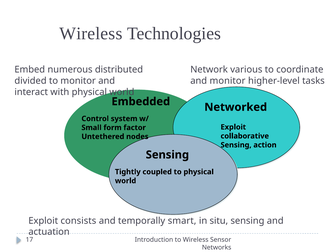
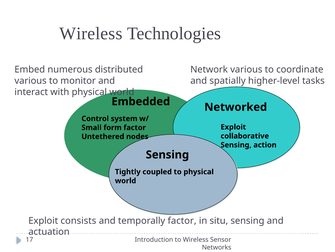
and monitor: monitor -> spatially (228, 80)
divided: divided -> various (31, 80)
temporally smart: smart -> factor (182, 220)
